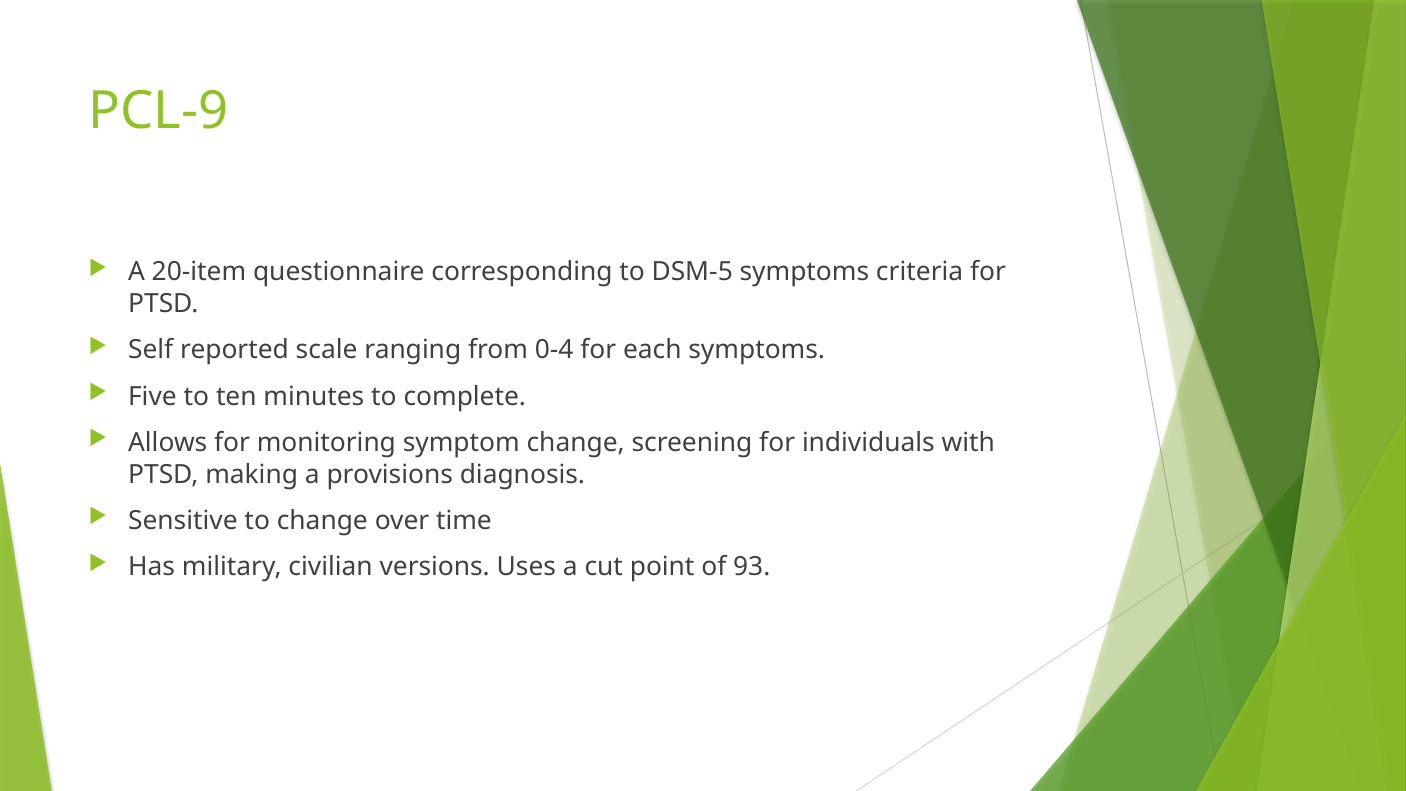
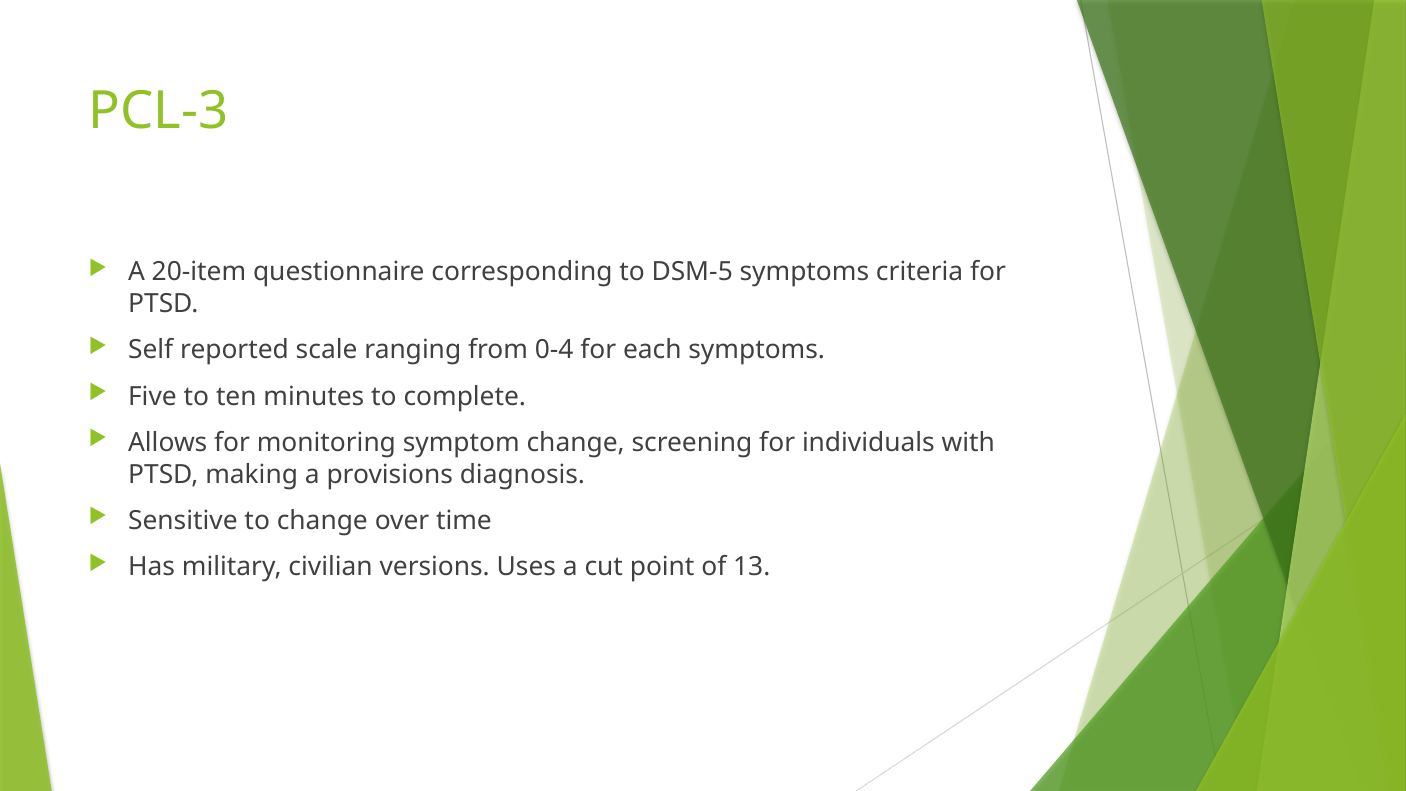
PCL-9: PCL-9 -> PCL-3 (159, 111)
93: 93 -> 13 (752, 567)
